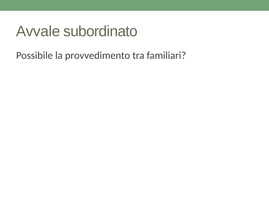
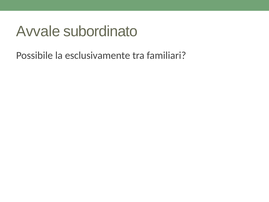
provvedimento: provvedimento -> esclusivamente (98, 55)
